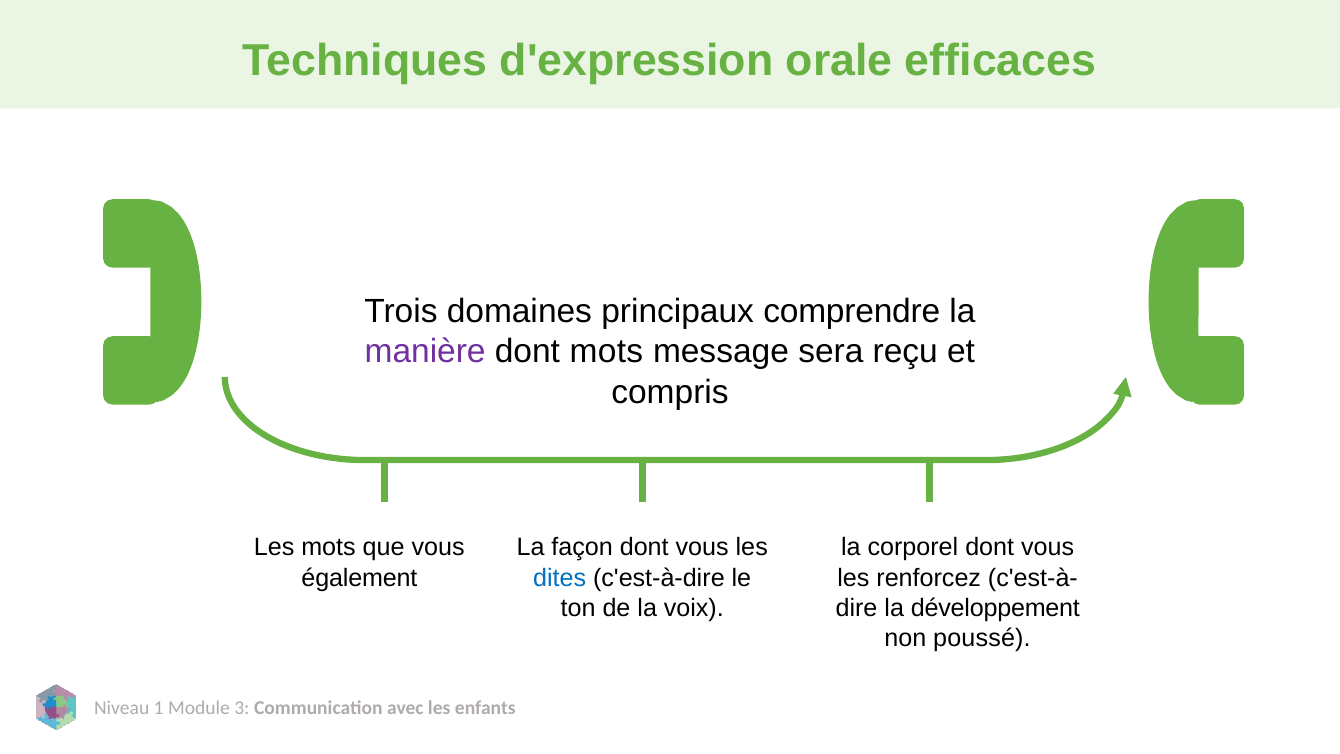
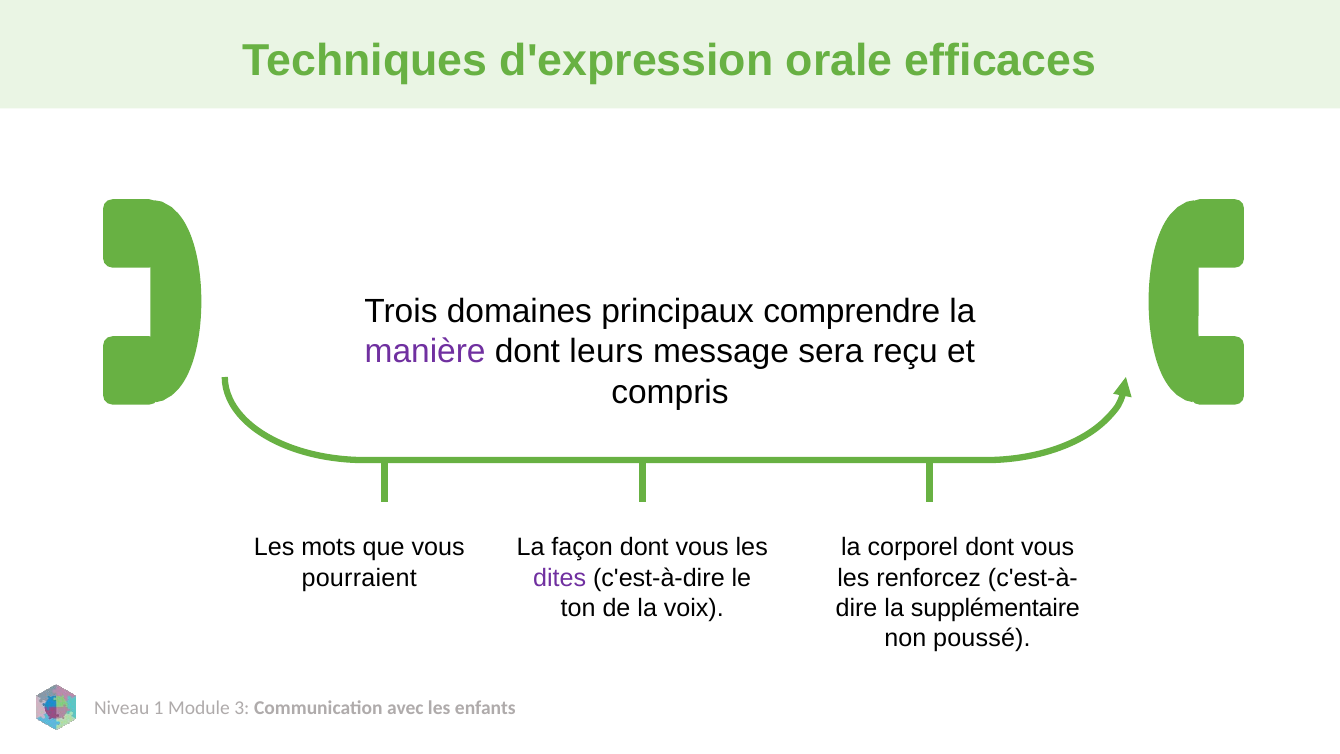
dont mots: mots -> leurs (606, 352)
également: également -> pourraient (359, 578)
dites colour: blue -> purple (560, 578)
développement: développement -> supplémentaire (995, 608)
